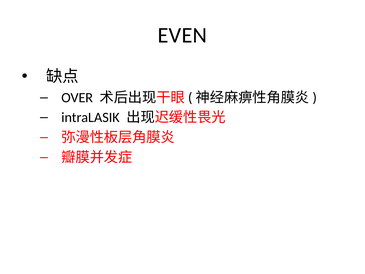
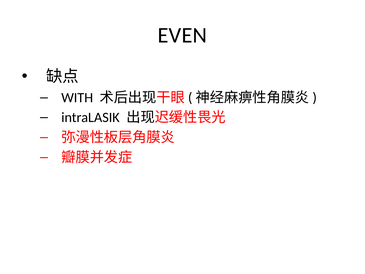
OVER: OVER -> WITH (77, 98)
